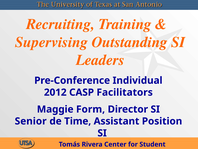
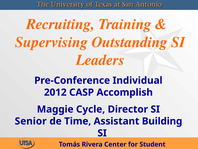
Facilitators: Facilitators -> Accomplish (125, 92)
Form: Form -> Cycle (91, 109)
Position: Position -> Building (162, 121)
